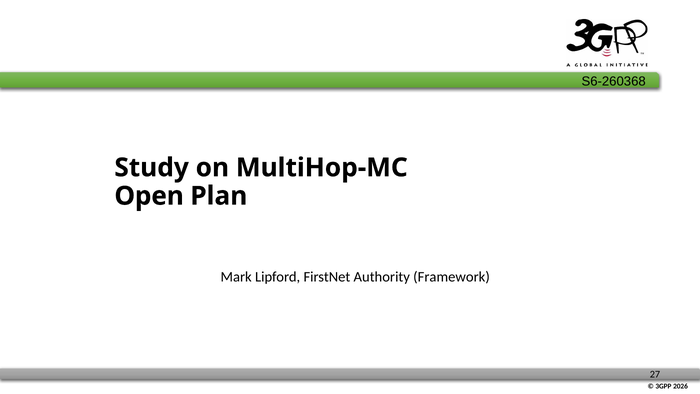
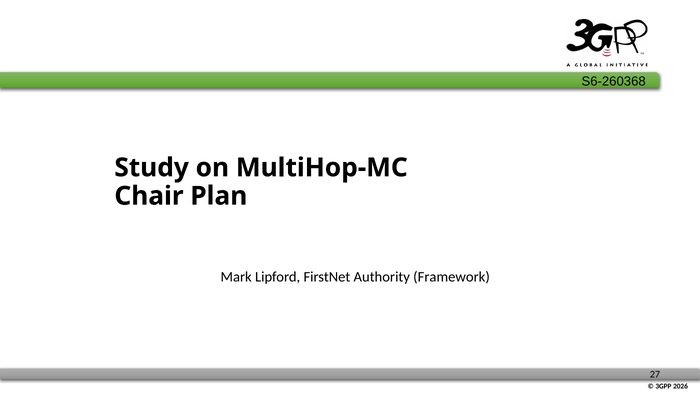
Open: Open -> Chair (149, 196)
